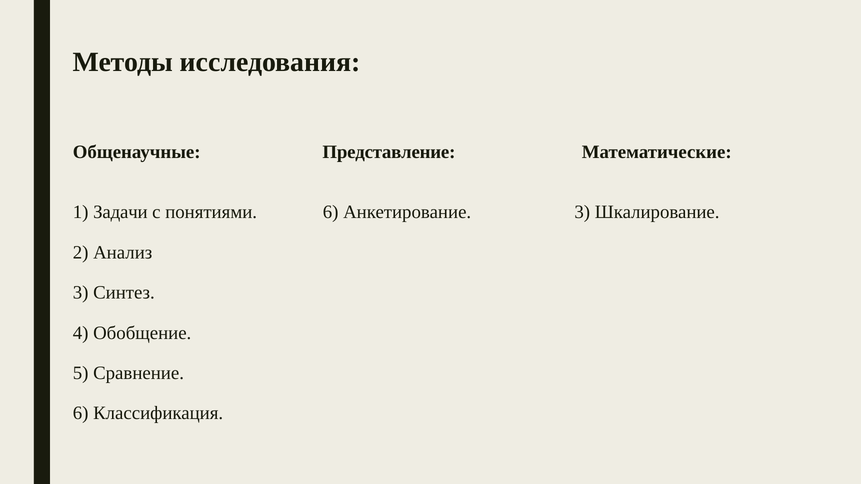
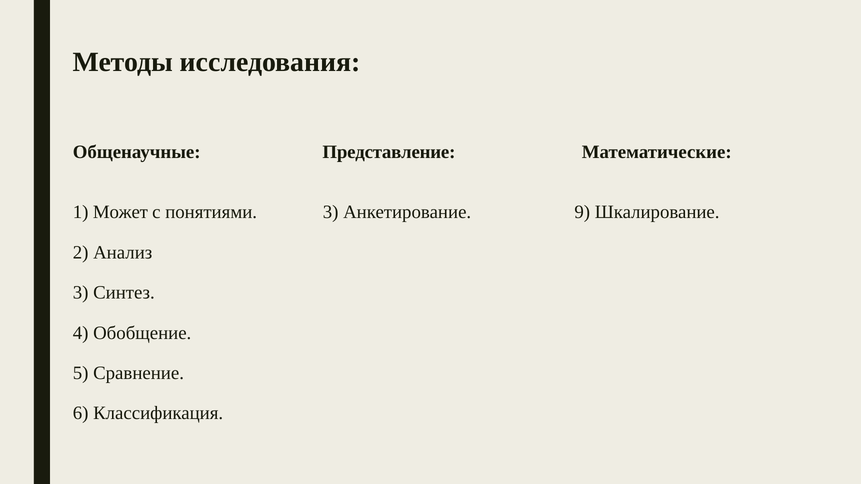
Задачи: Задачи -> Может (120, 212)
понятиями 6: 6 -> 3 (331, 212)
Анкетирование 3: 3 -> 9 (582, 212)
